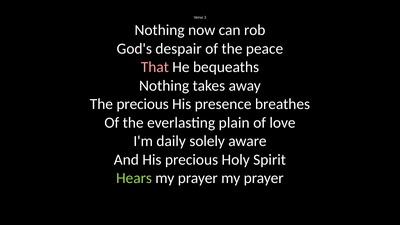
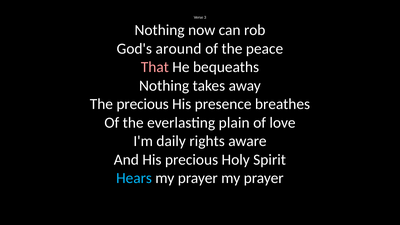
despair: despair -> around (179, 49)
solely: solely -> rights (207, 141)
Hears colour: light green -> light blue (134, 178)
